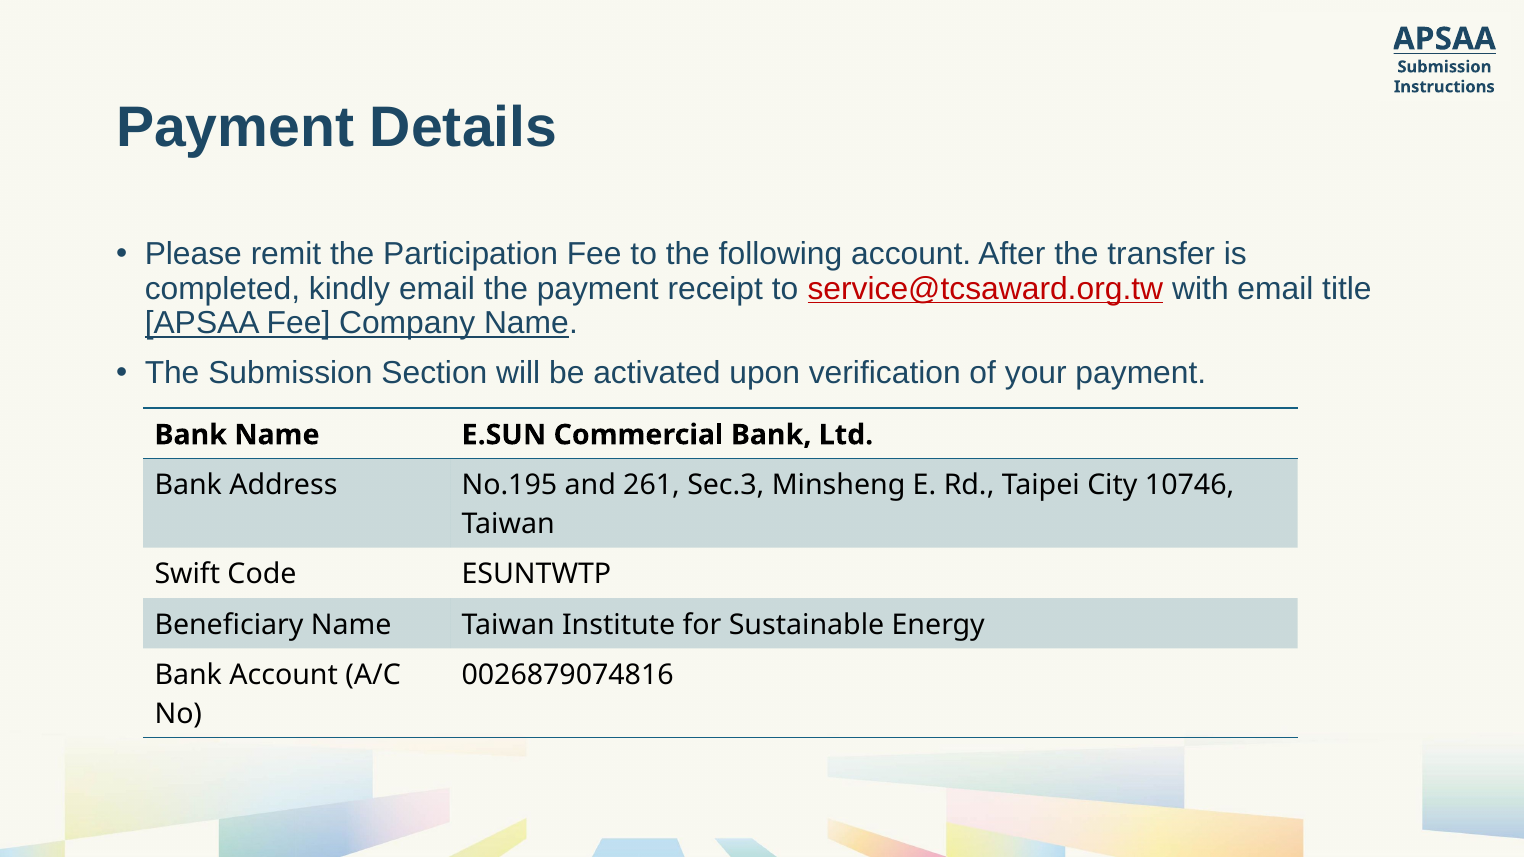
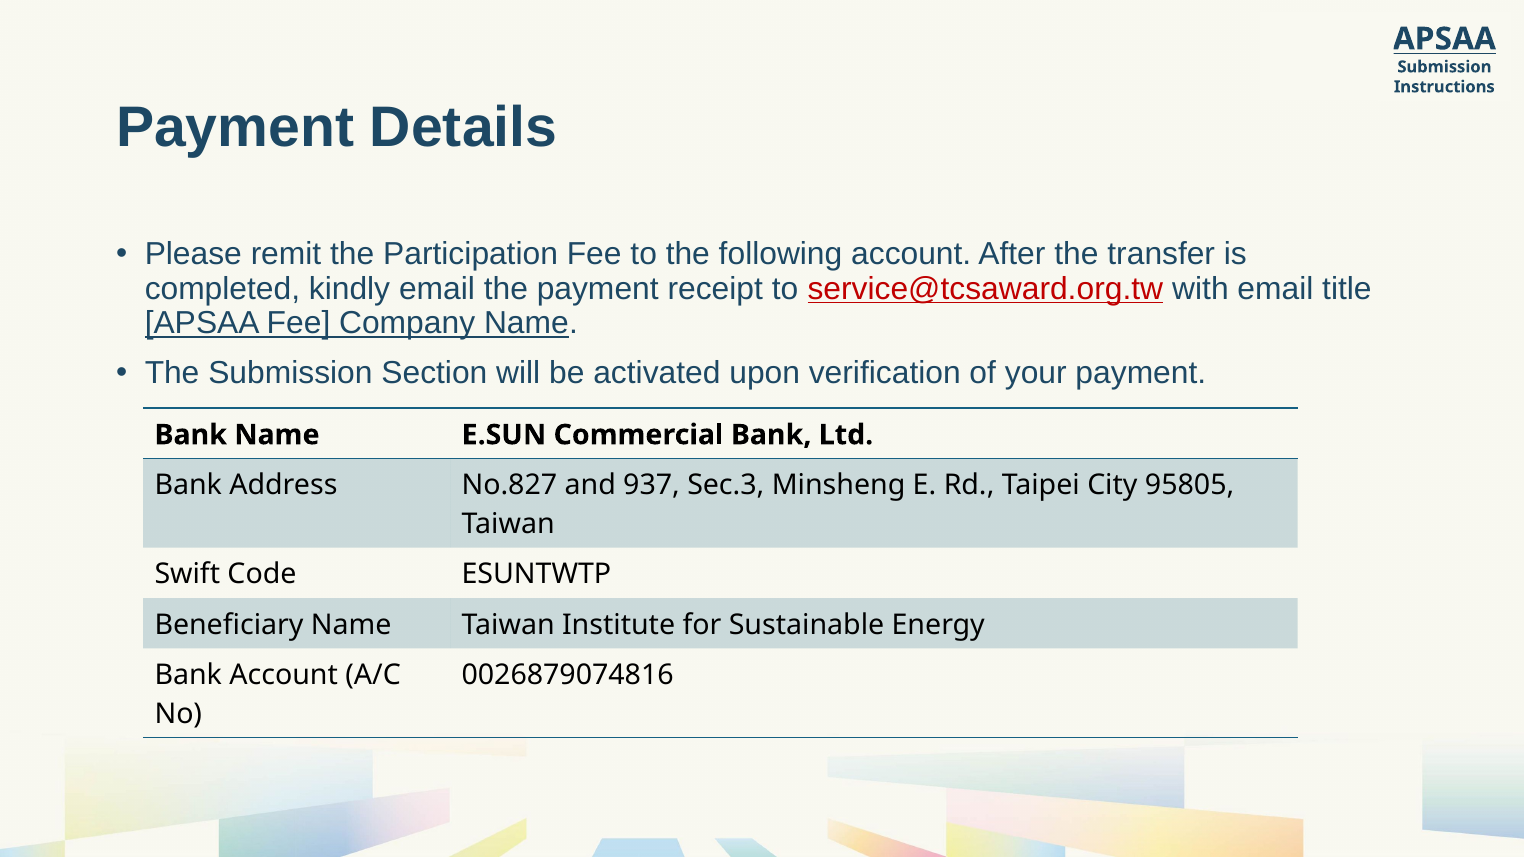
No.195: No.195 -> No.827 (509, 485)
261: 261 -> 937 (652, 485)
10746: 10746 -> 95805 (1190, 485)
